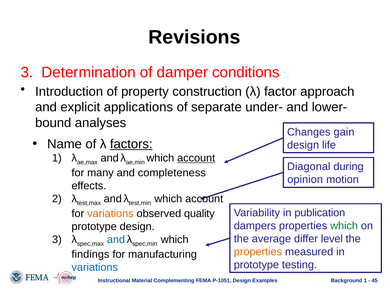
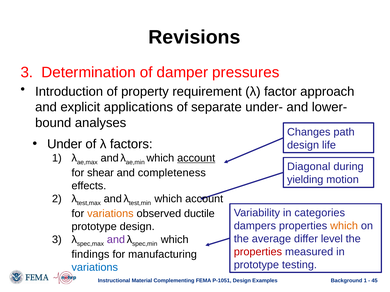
conditions: conditions -> pressures (246, 72)
construction: construction -> requirement (207, 92)
gain: gain -> path (344, 132)
Name: Name -> Under (65, 144)
factors underline: present -> none (131, 144)
many: many -> shear (101, 173)
opinion: opinion -> yielding (305, 180)
publication: publication -> categories (320, 213)
quality: quality -> ductile (199, 214)
which colour: green -> orange (344, 226)
and colour: blue -> purple (116, 240)
properties colour: orange -> red (258, 252)
